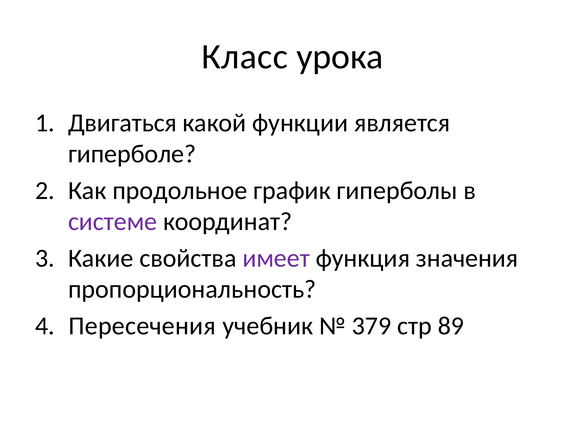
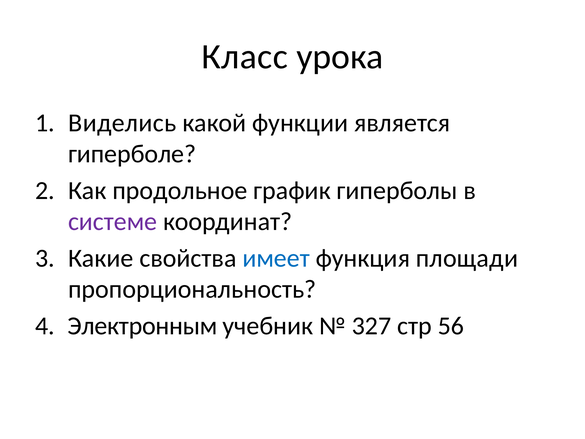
Двигаться: Двигаться -> Виделись (122, 123)
имеет colour: purple -> blue (276, 258)
значения: значения -> площади (467, 258)
Пересечения: Пересечения -> Электронным (142, 326)
379: 379 -> 327 (371, 326)
89: 89 -> 56 (451, 326)
